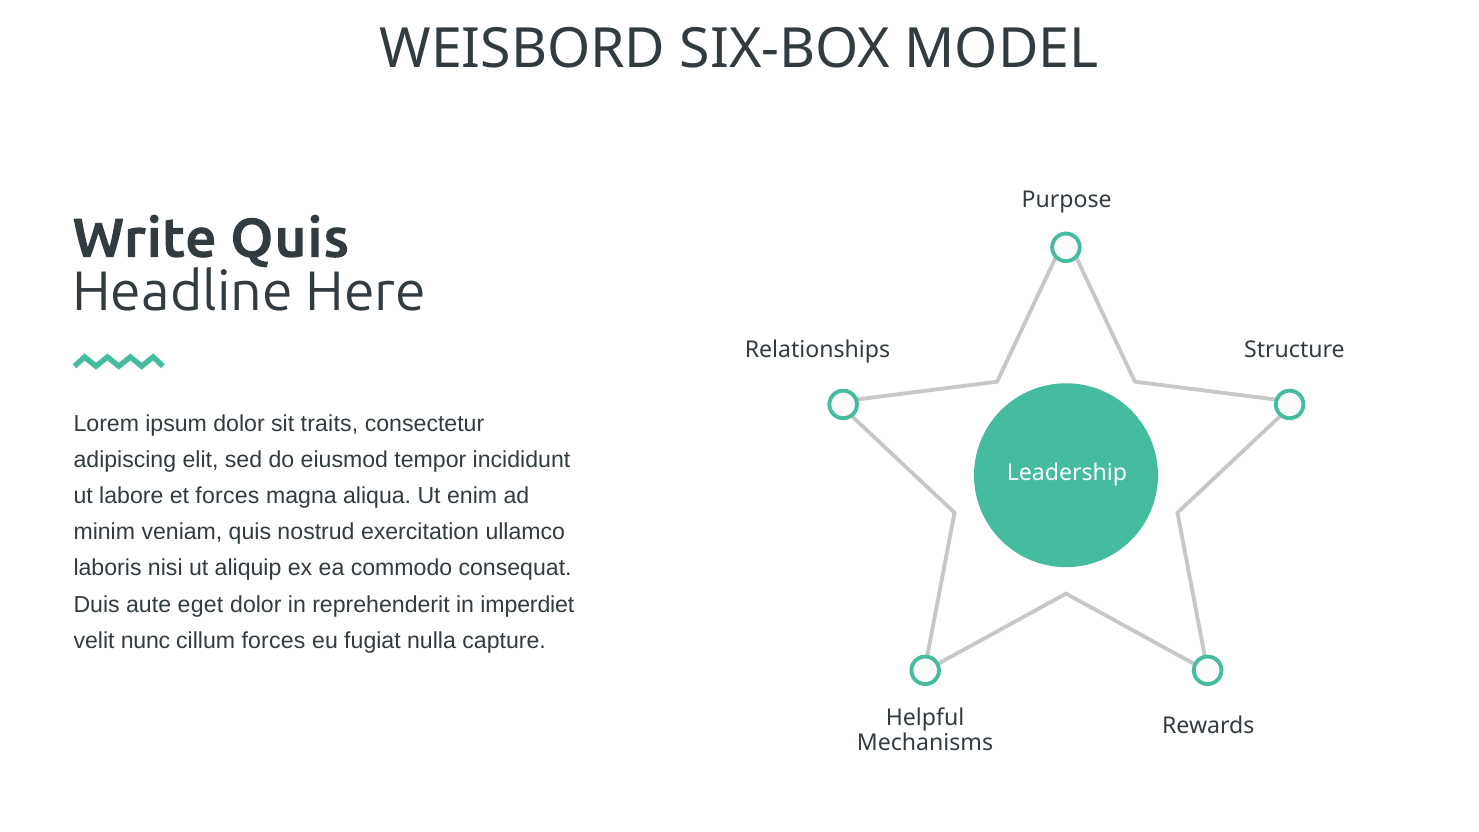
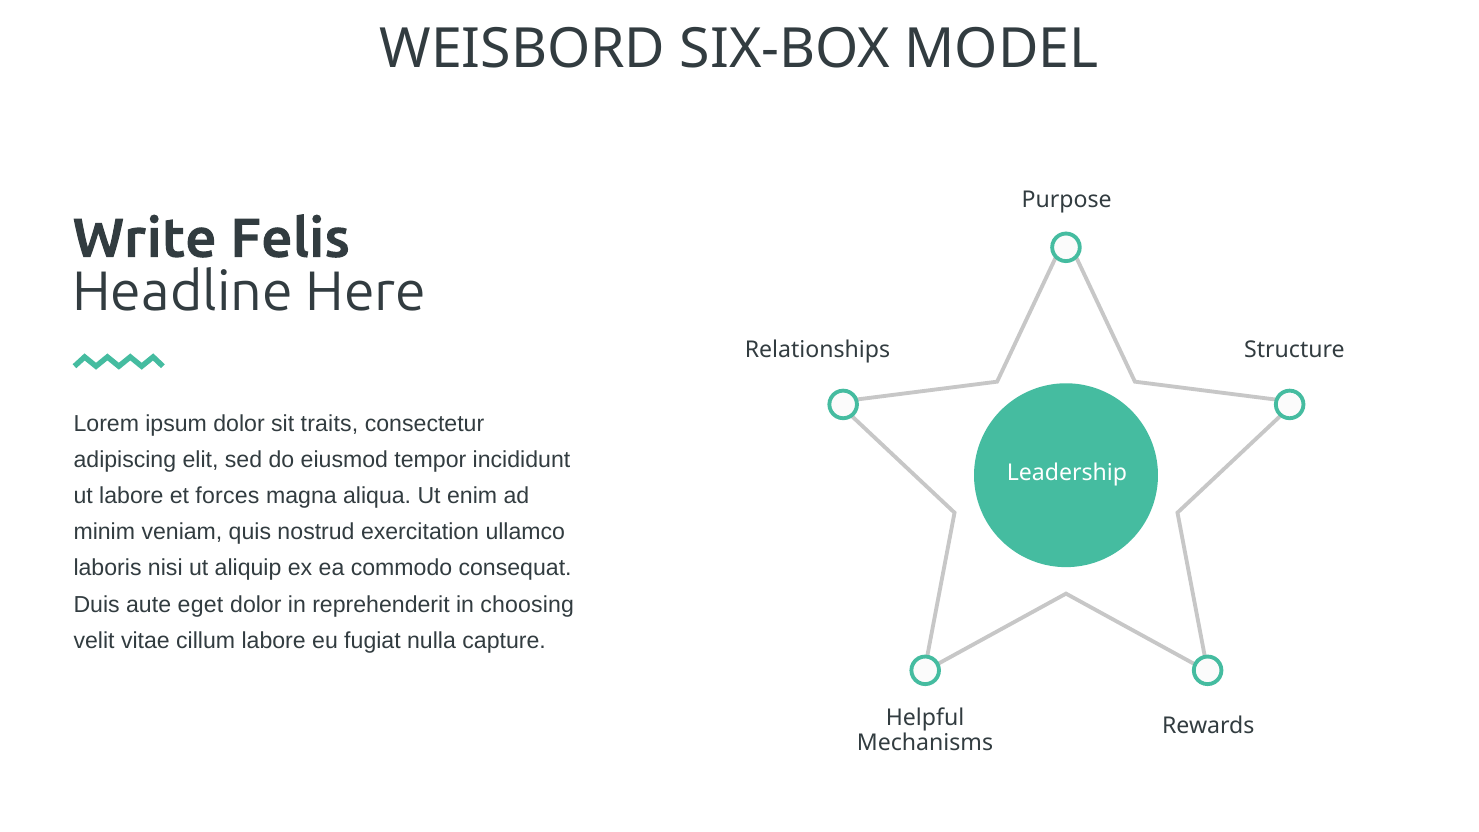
Write Quis: Quis -> Felis (290, 239)
imperdiet: imperdiet -> choosing (527, 604)
nunc: nunc -> vitae (145, 640)
cillum forces: forces -> labore (274, 640)
